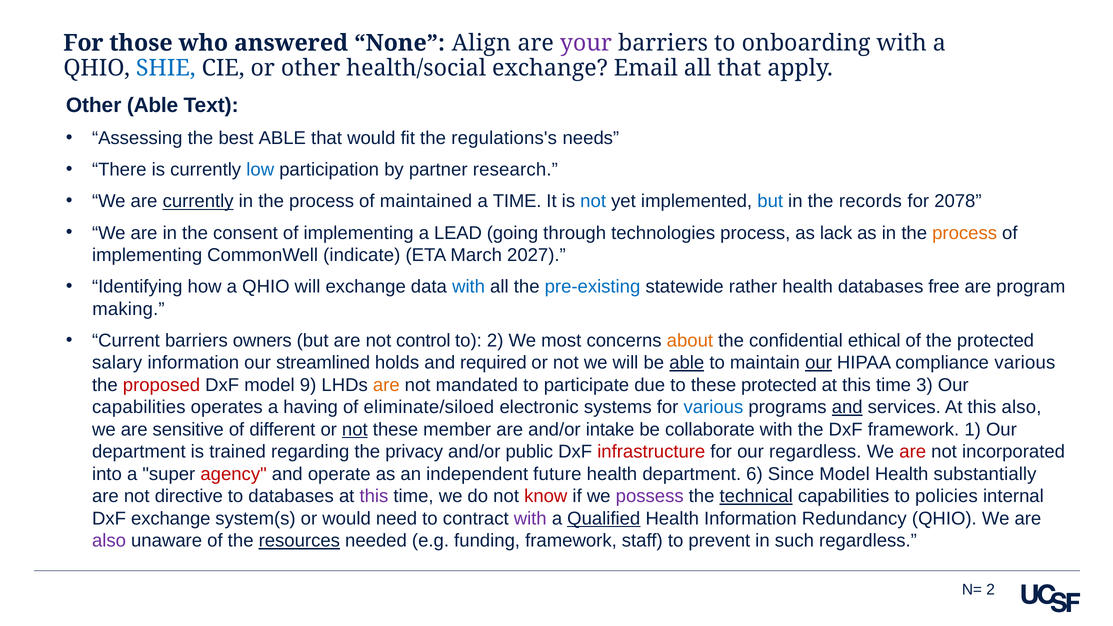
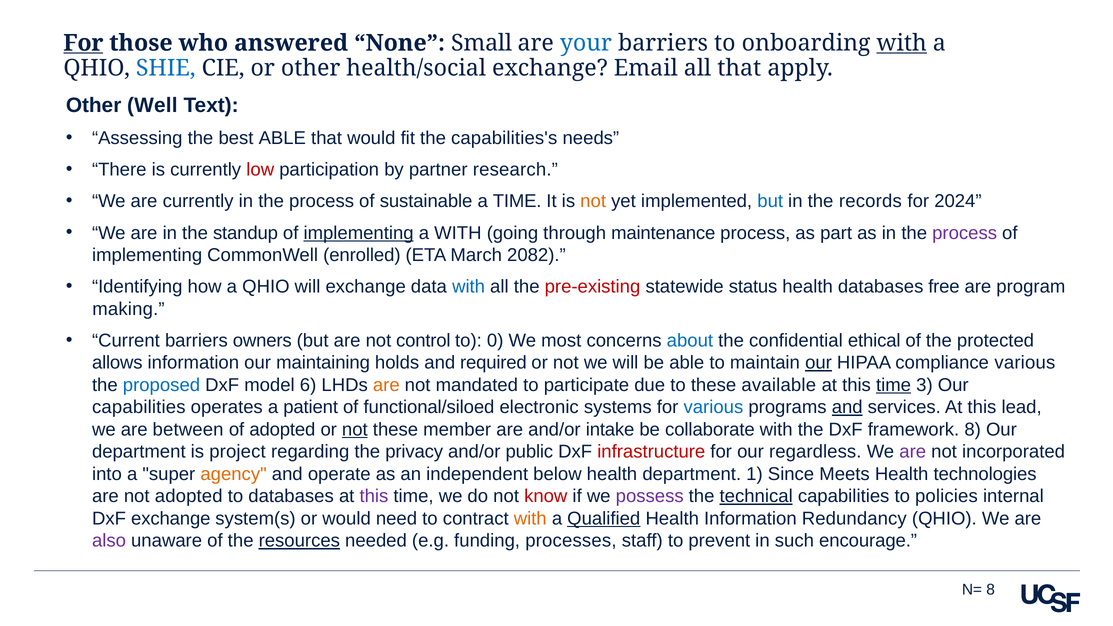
For underline: none -> present (83, 43)
Align: Align -> Small (482, 43)
your colour: purple -> blue (586, 43)
with underline: none -> present (902, 43)
Other Able: Able -> Well (152, 106)
regulations's: regulations's -> capabilities's (504, 138)
low colour: blue -> red (260, 170)
currently underline: present -> none (198, 201)
maintained: maintained -> sustainable (426, 201)
not colour: blue -> orange (593, 201)
2078: 2078 -> 2024 (958, 201)
consent: consent -> standup (245, 233)
implementing underline: none -> present (359, 233)
a LEAD: LEAD -> WITH (458, 233)
technologies: technologies -> maintenance (663, 233)
lack: lack -> part (836, 233)
process colour: orange -> purple (965, 233)
indicate: indicate -> enrolled (362, 255)
2027: 2027 -> 2082 (536, 255)
pre-existing colour: blue -> red (593, 287)
rather: rather -> status (753, 287)
to 2: 2 -> 0 (495, 341)
about colour: orange -> blue (690, 341)
salary: salary -> allows (117, 363)
streamlined: streamlined -> maintaining (323, 363)
able underline: present -> none (687, 363)
proposed colour: red -> blue (161, 385)
9: 9 -> 6 (308, 385)
these protected: protected -> available (779, 385)
time underline: none -> present (894, 385)
having: having -> patient (311, 407)
eliminate/siloed: eliminate/siloed -> functional/siloed (429, 407)
this also: also -> lead (1022, 407)
sensitive: sensitive -> between (188, 430)
of different: different -> adopted (282, 430)
framework 1: 1 -> 8 (973, 430)
trained: trained -> project (237, 452)
are colour: red -> purple (913, 452)
agency colour: red -> orange (234, 474)
future: future -> below (557, 474)
6: 6 -> 1 (754, 474)
Since Model: Model -> Meets (845, 474)
substantially: substantially -> technologies (985, 474)
not directive: directive -> adopted (189, 496)
with colour: purple -> orange (530, 519)
funding framework: framework -> processes (571, 541)
such regardless: regardless -> encourage (868, 541)
N= 2: 2 -> 8 (991, 590)
